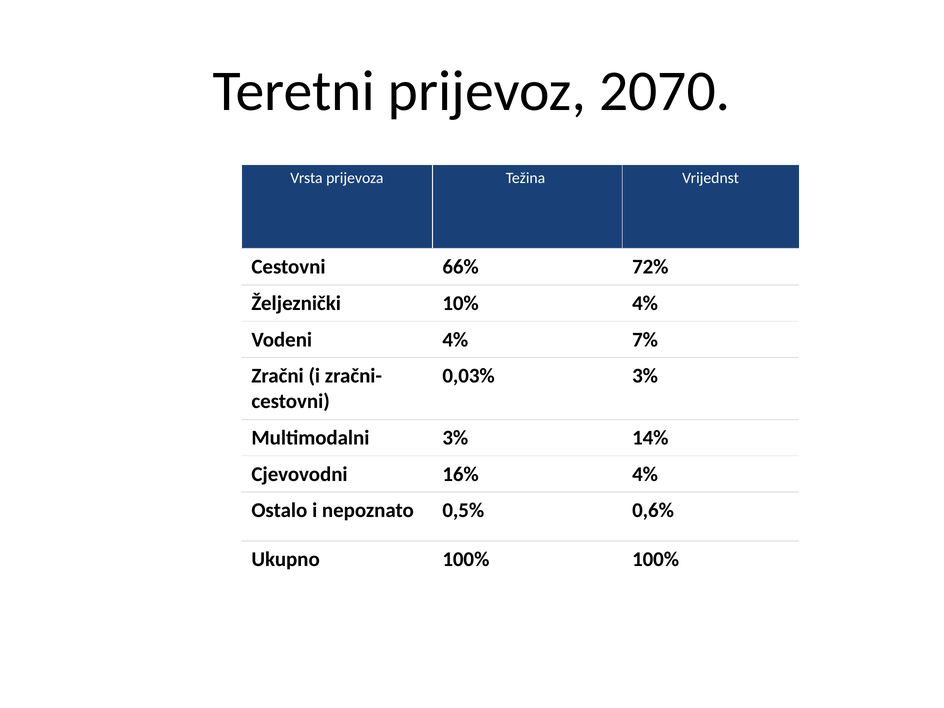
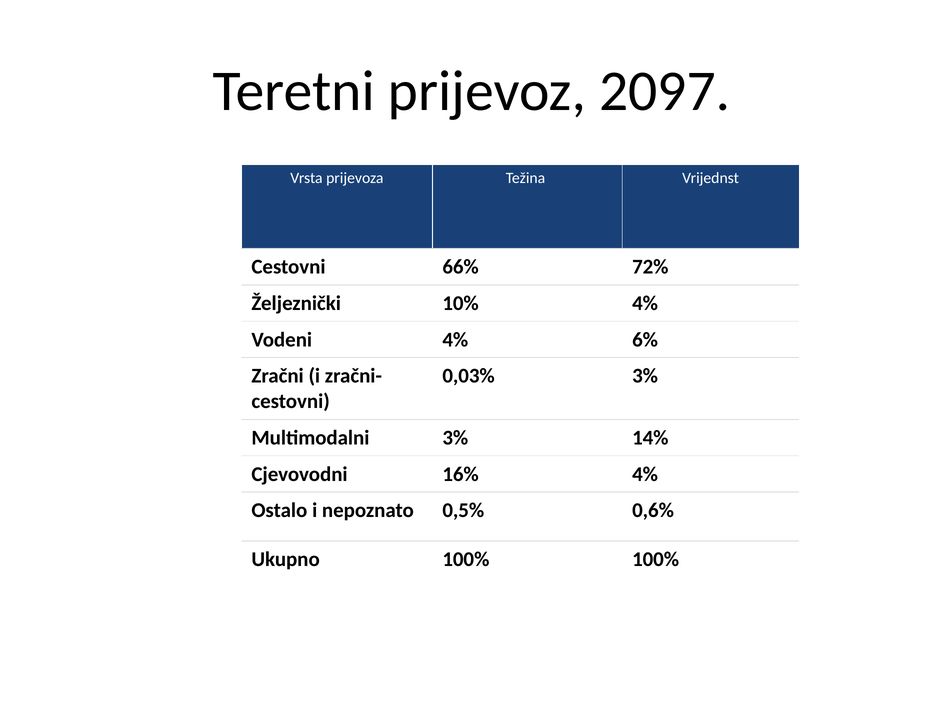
2070: 2070 -> 2097 (665, 91)
7%: 7% -> 6% (645, 340)
